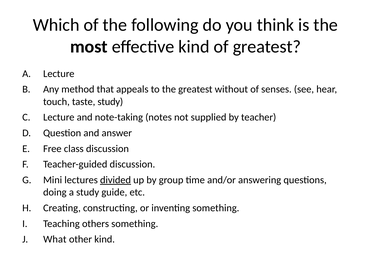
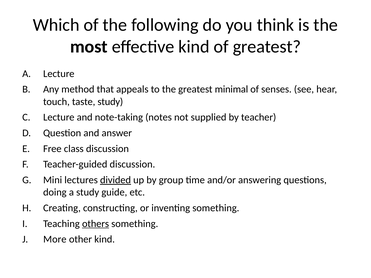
without: without -> minimal (231, 89)
others underline: none -> present (96, 224)
What: What -> More (55, 239)
